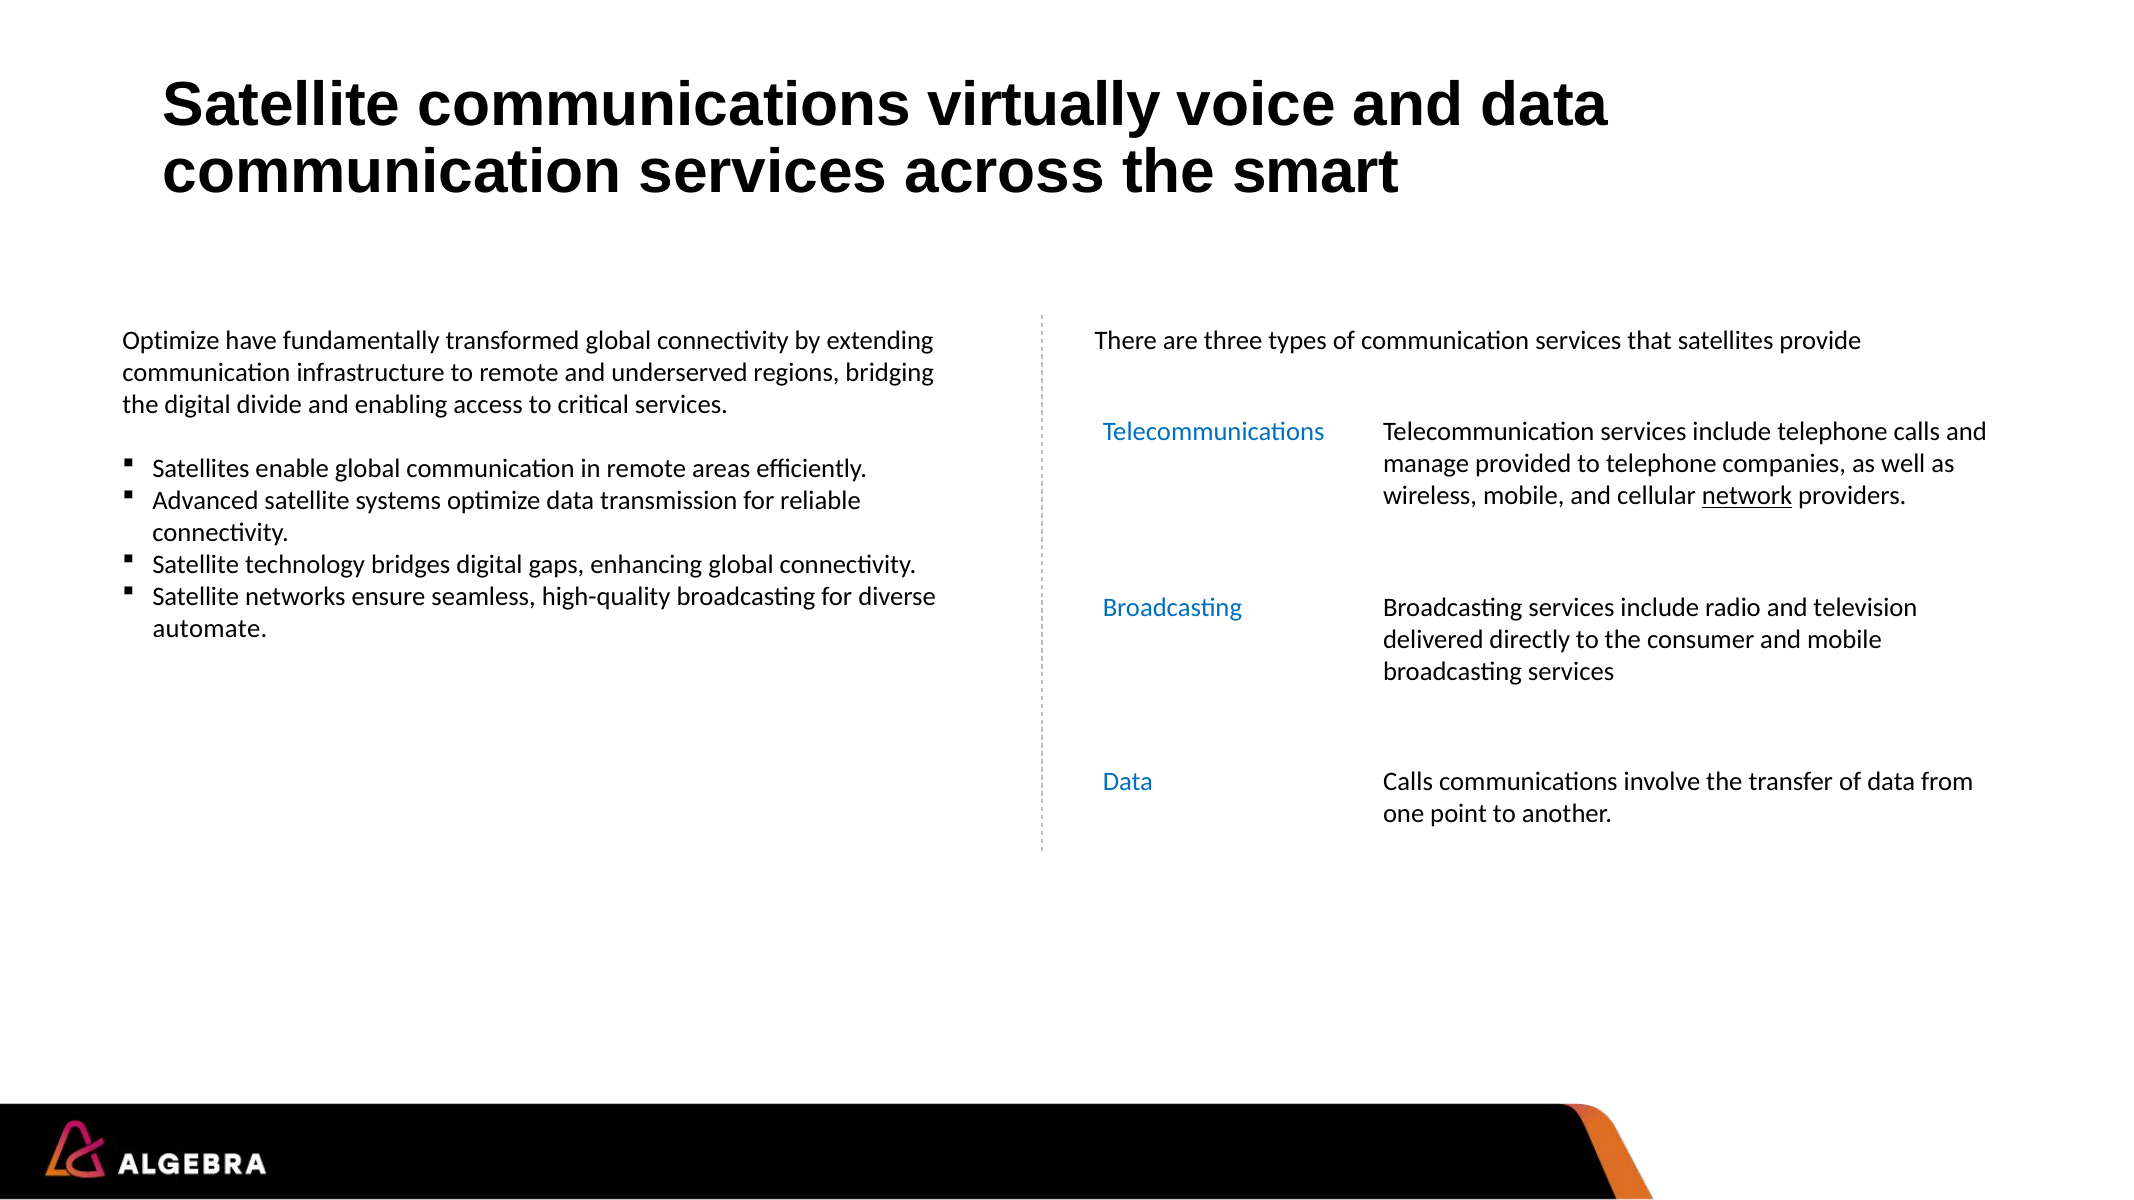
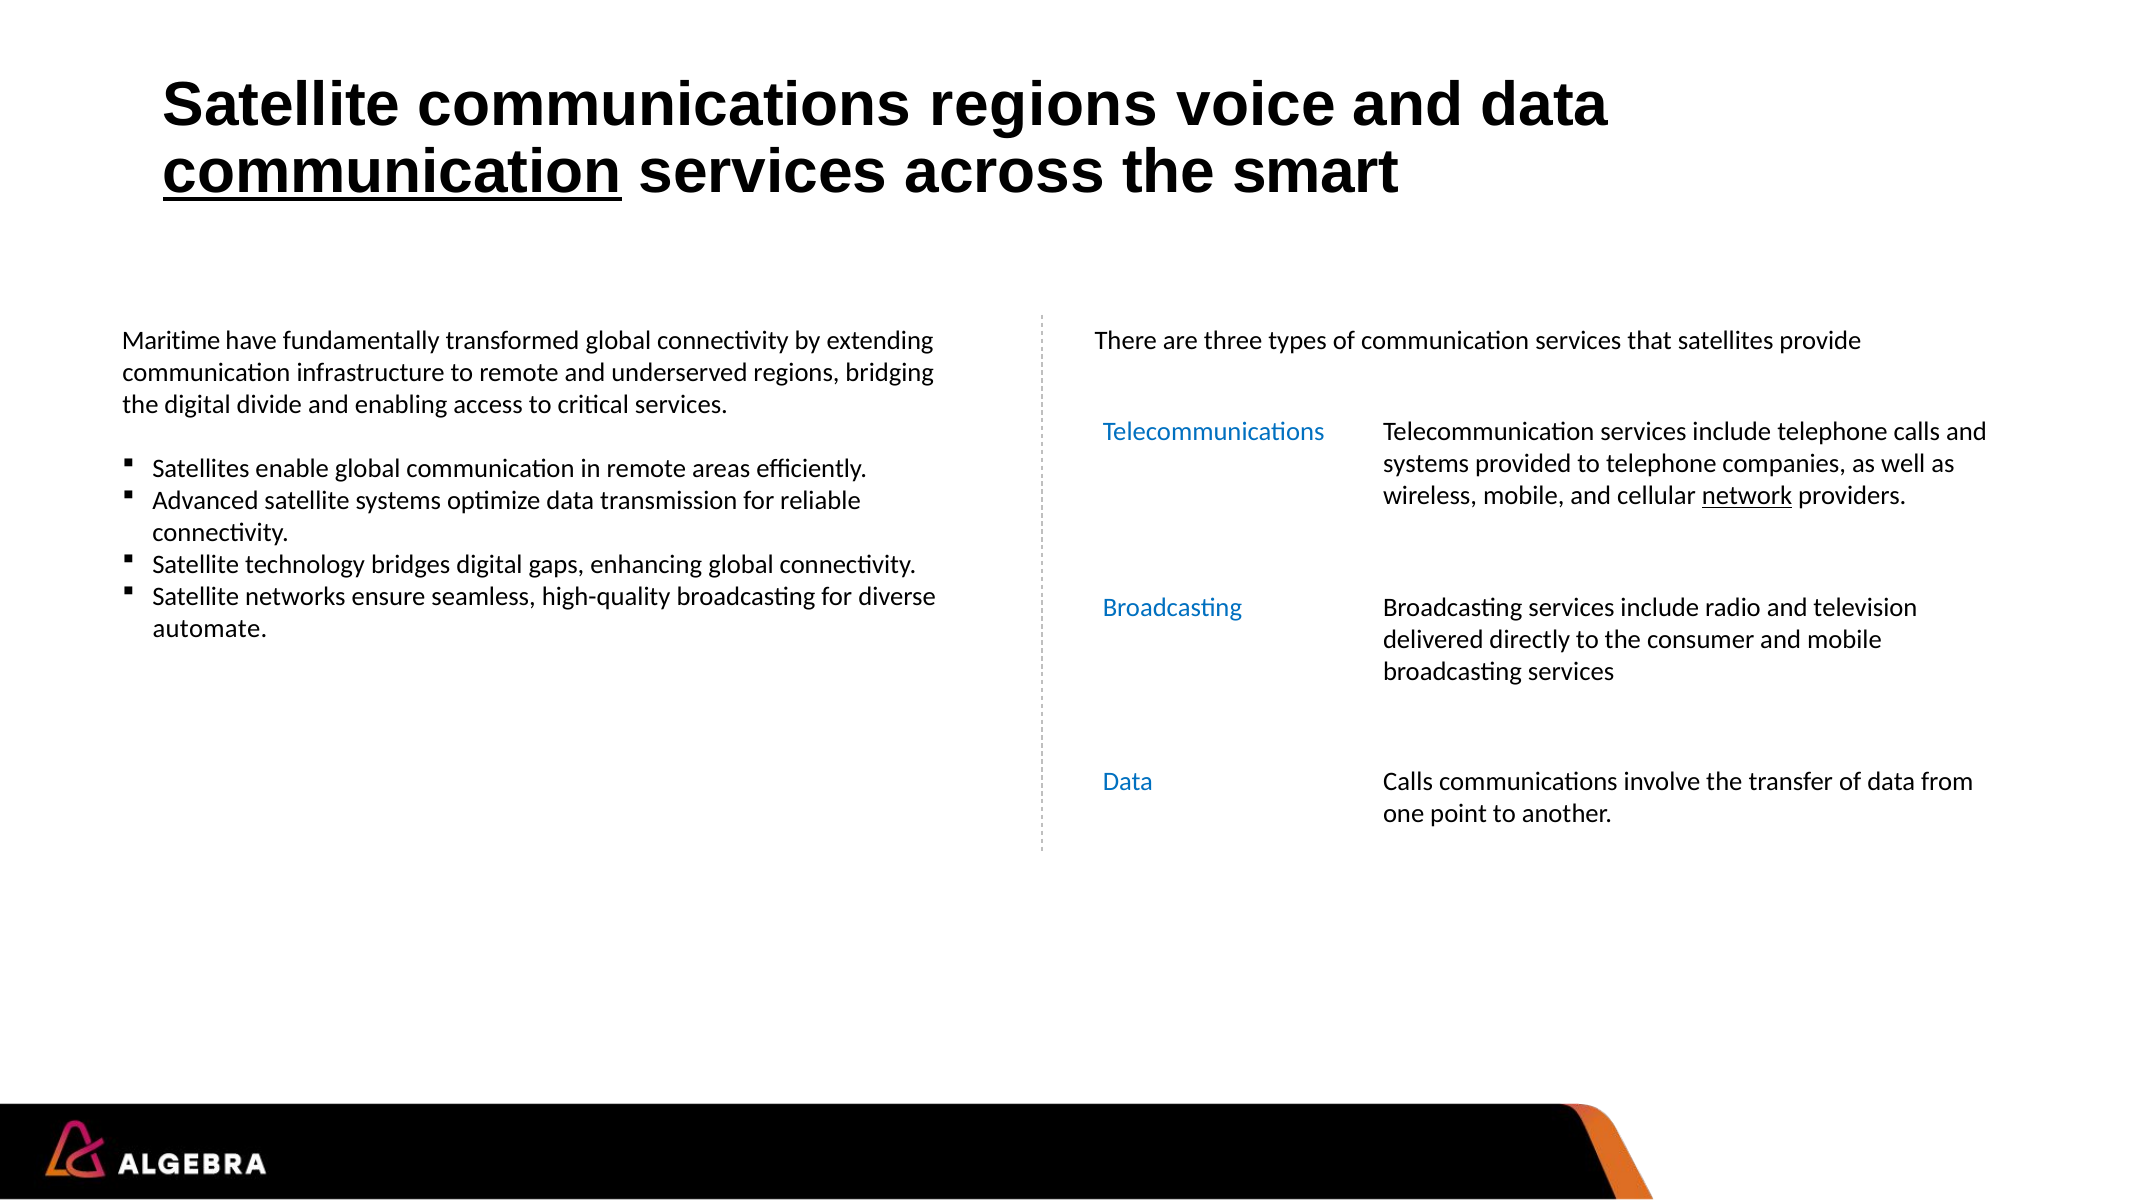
communications virtually: virtually -> regions (1044, 105)
communication underline: none -> present (392, 172)
Optimize: Optimize -> Maritime (171, 341)
manage: manage -> systems (1426, 464)
